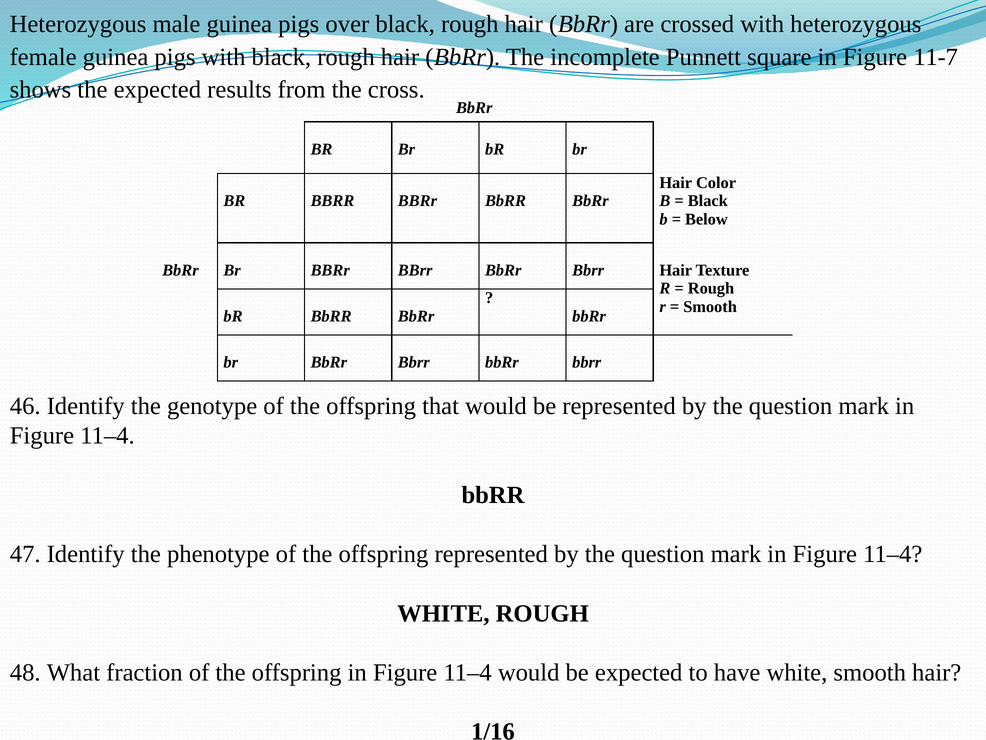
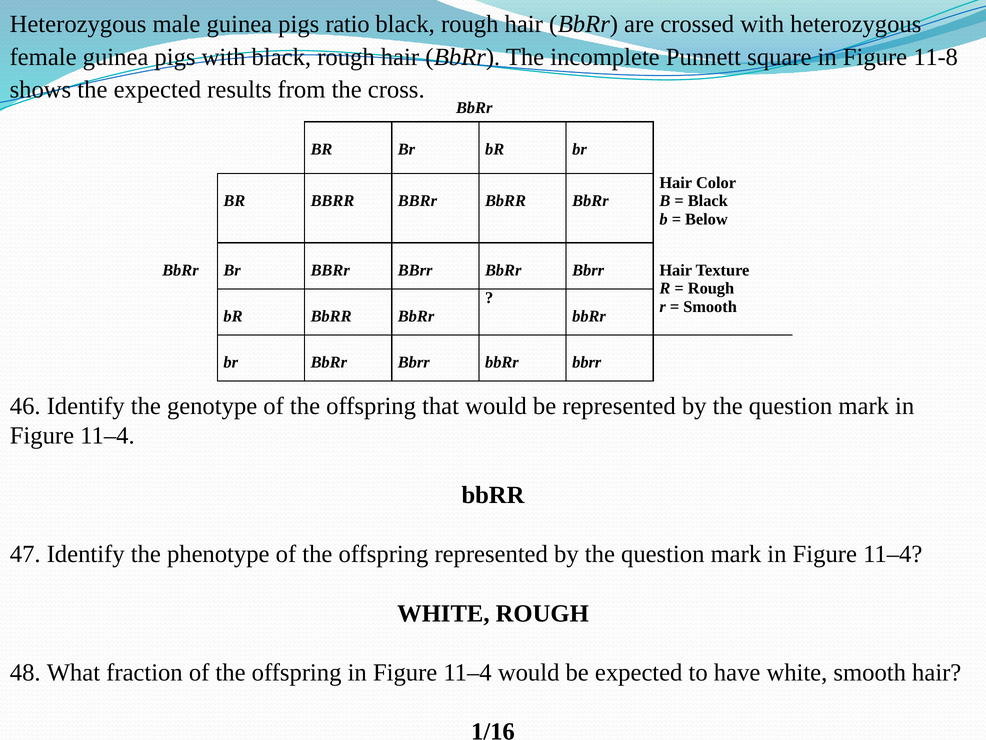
over: over -> ratio (348, 24)
11-7: 11-7 -> 11-8 (936, 57)
